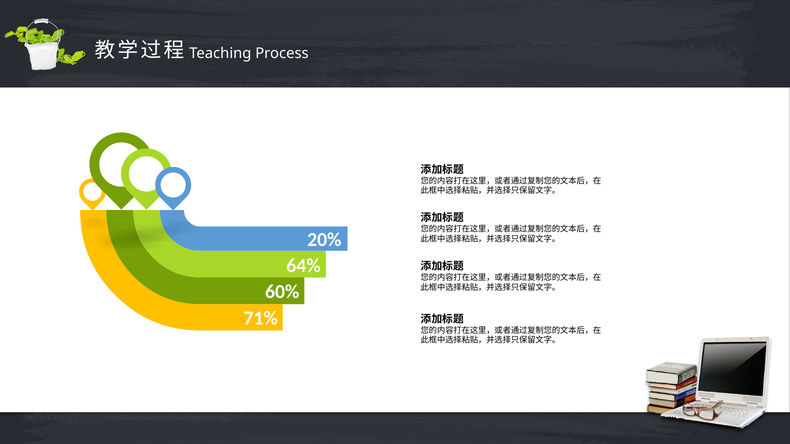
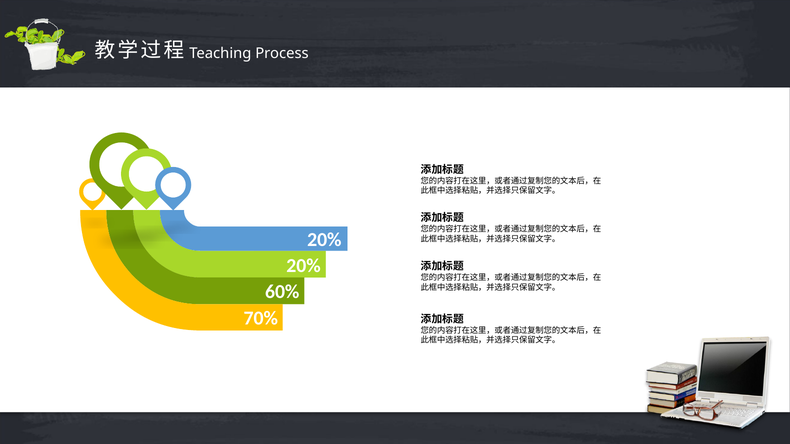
64%: 64% -> 20% (304, 266)
71%: 71% -> 70% (261, 319)
